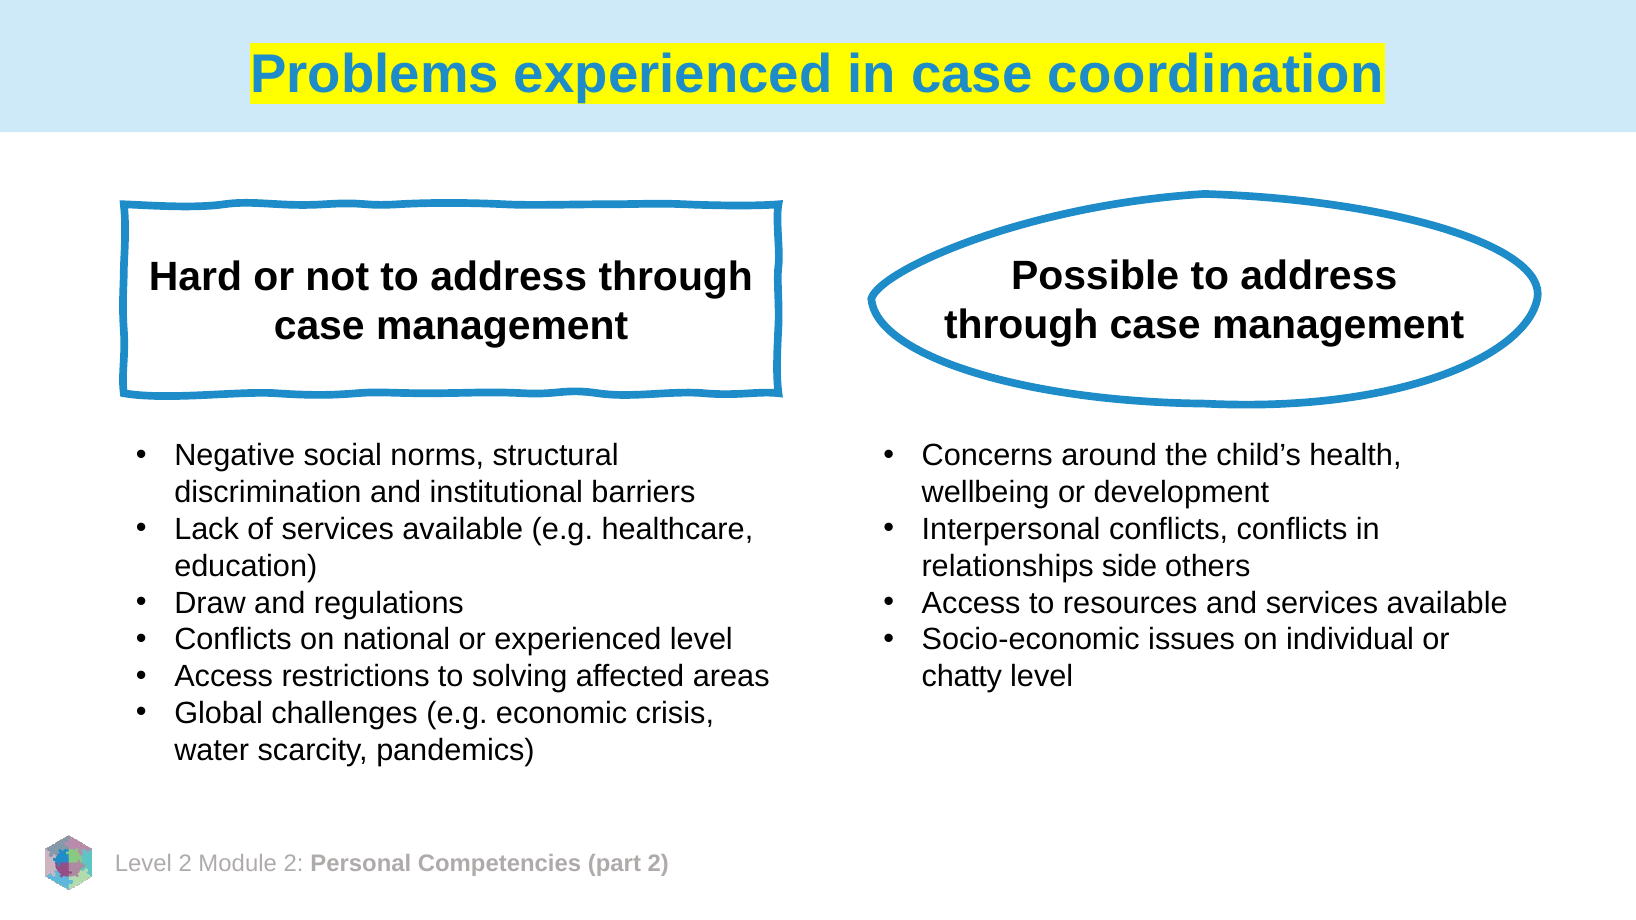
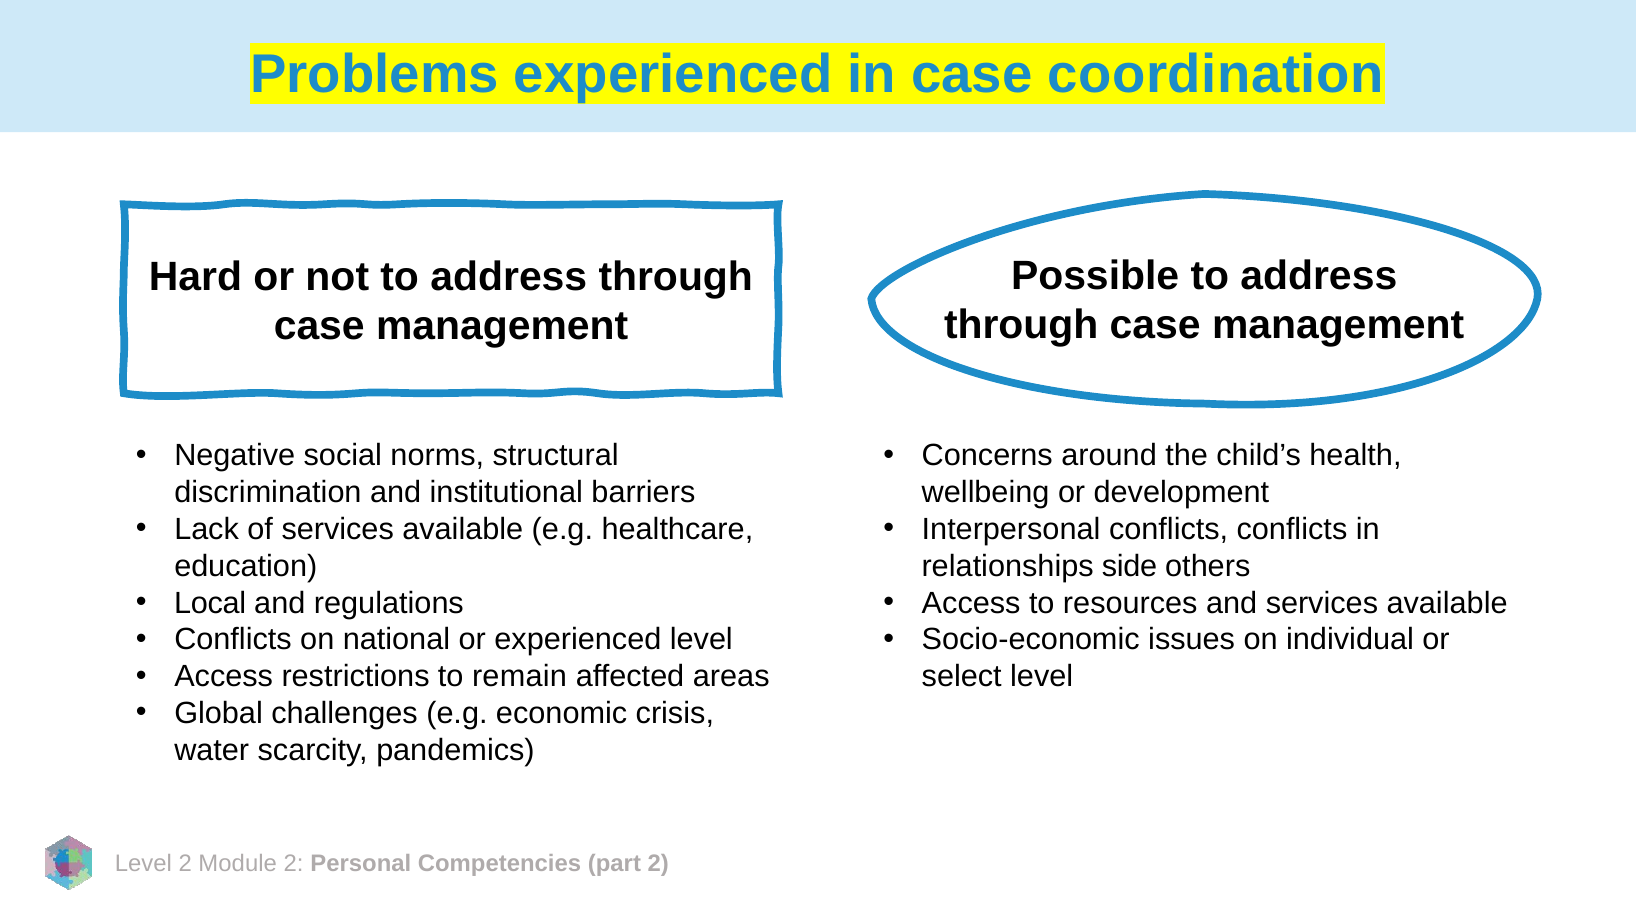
Draw: Draw -> Local (210, 603)
solving: solving -> remain (520, 677)
chatty: chatty -> select (962, 677)
